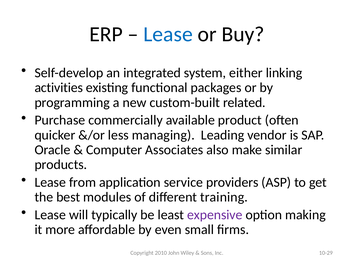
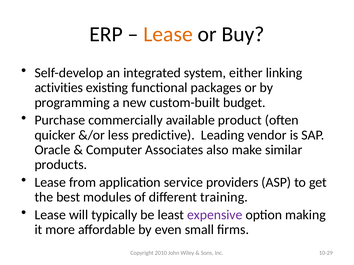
Lease colour: blue -> orange (168, 34)
related: related -> budget (244, 103)
managing: managing -> predictive (163, 135)
